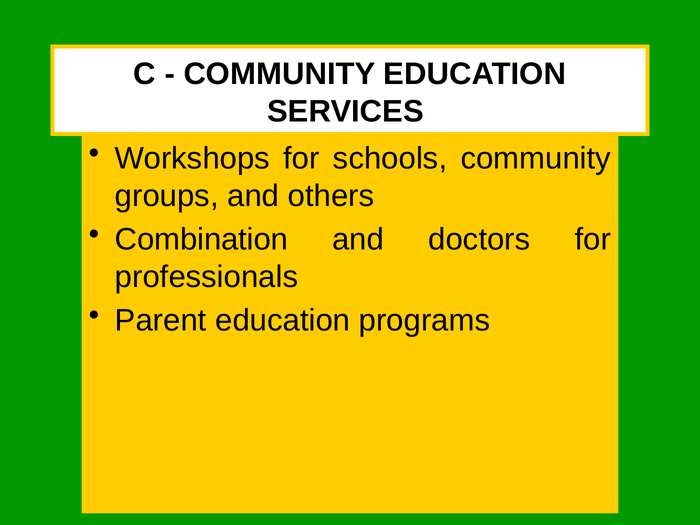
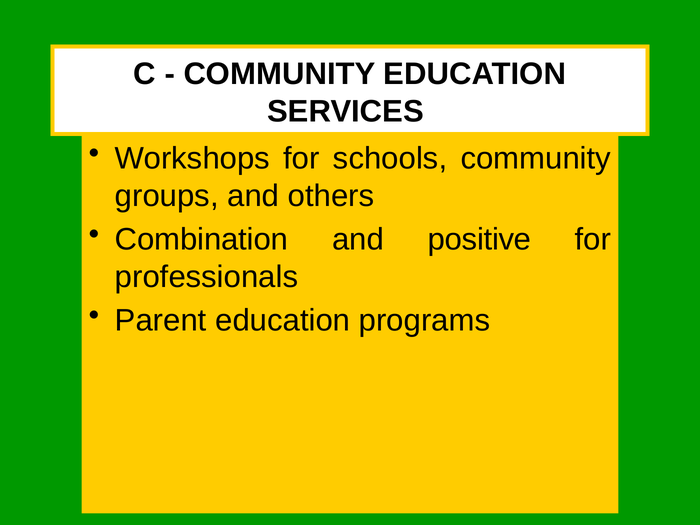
doctors: doctors -> positive (480, 239)
